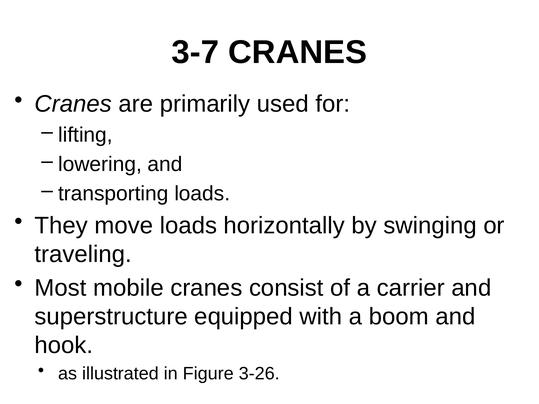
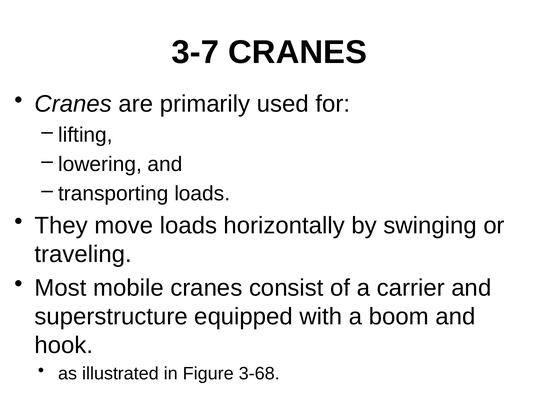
3-26: 3-26 -> 3-68 (259, 374)
